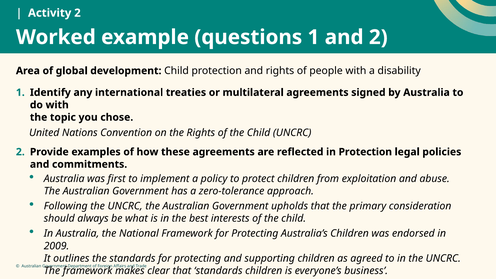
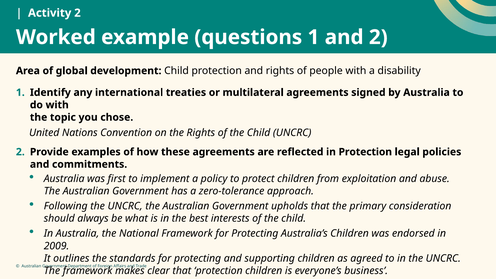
that standards: standards -> protection (218, 271)
